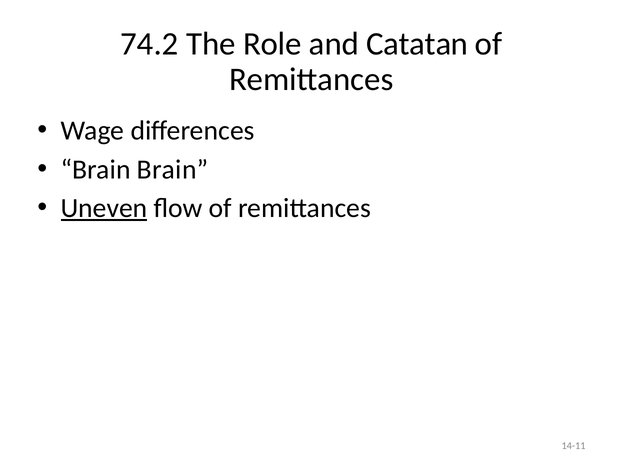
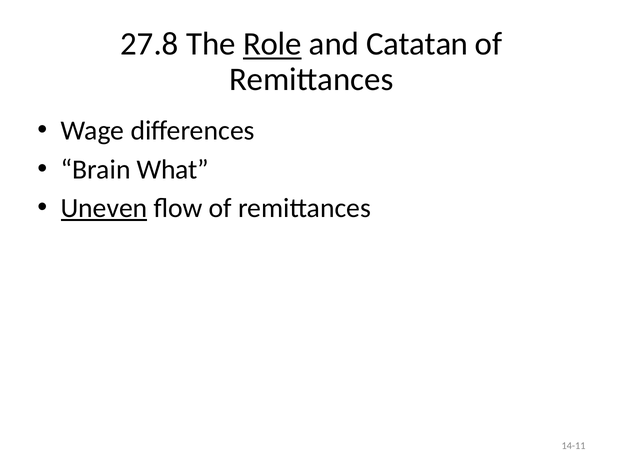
74.2: 74.2 -> 27.8 (149, 44)
Role underline: none -> present (272, 44)
Brain Brain: Brain -> What (173, 169)
